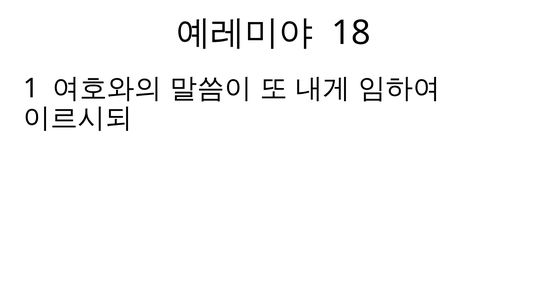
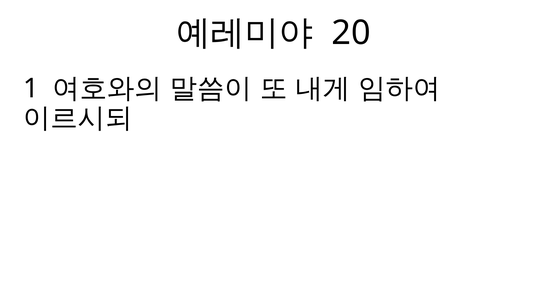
18: 18 -> 20 (351, 33)
